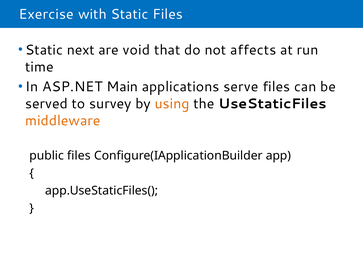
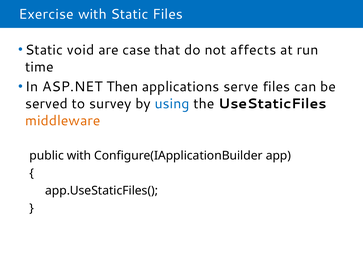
next: next -> void (81, 50)
void: void -> case (137, 50)
Main: Main -> Then (122, 87)
using colour: orange -> blue (172, 104)
public files: files -> with (79, 156)
